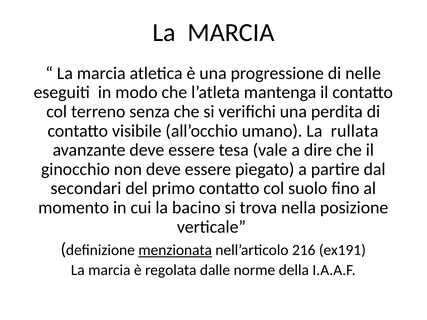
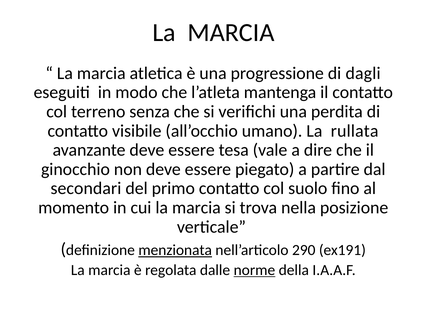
nelle: nelle -> dagli (363, 73)
cui la bacino: bacino -> marcia (196, 208)
216: 216 -> 290 (304, 250)
norme underline: none -> present (254, 270)
